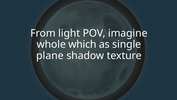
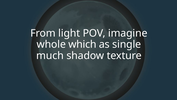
plane: plane -> much (50, 55)
